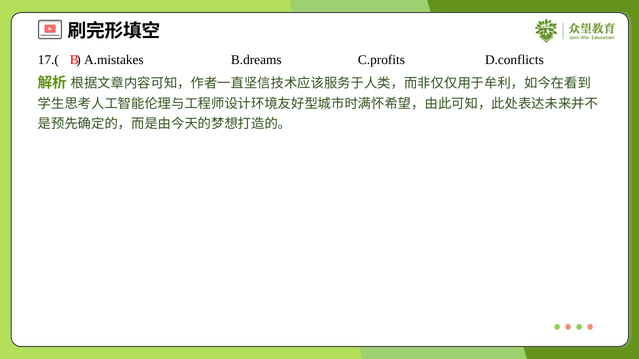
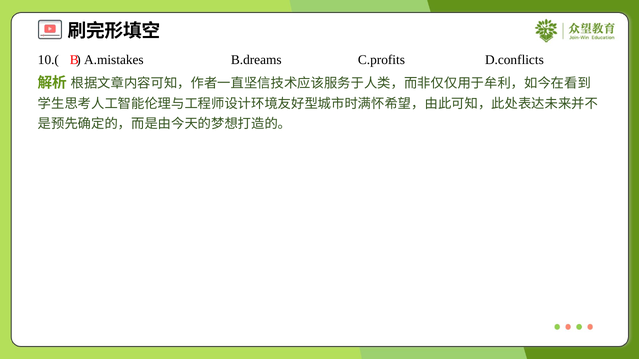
17.(: 17.( -> 10.( (48, 60)
